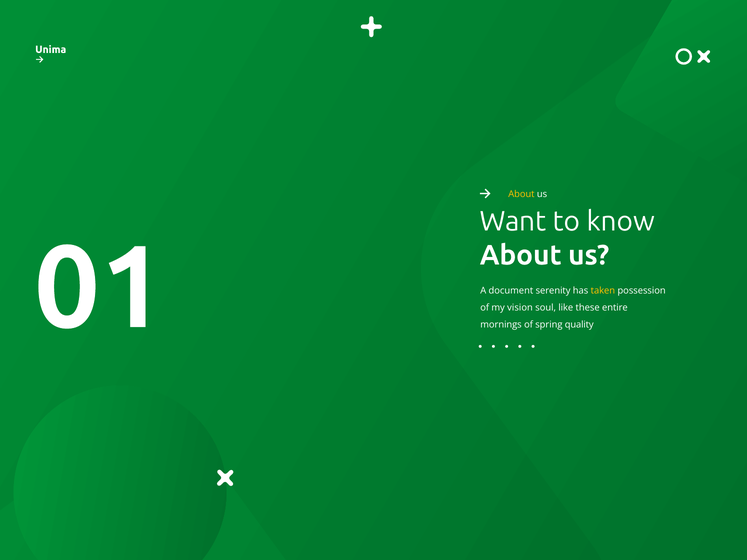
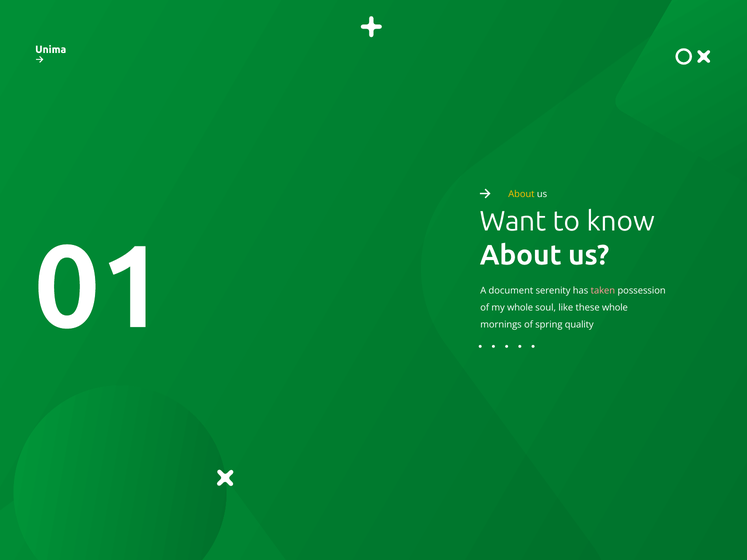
taken colour: yellow -> pink (603, 291)
my vision: vision -> whole (520, 308)
these entire: entire -> whole (615, 308)
